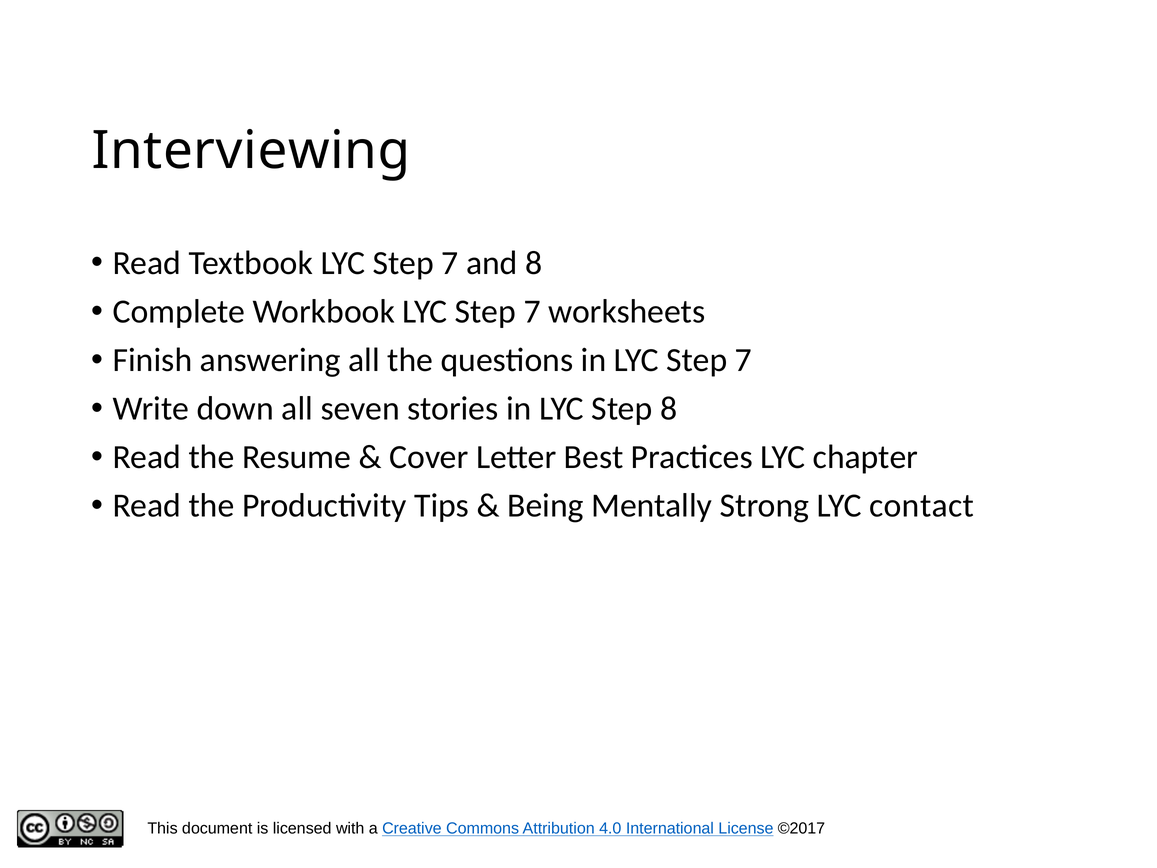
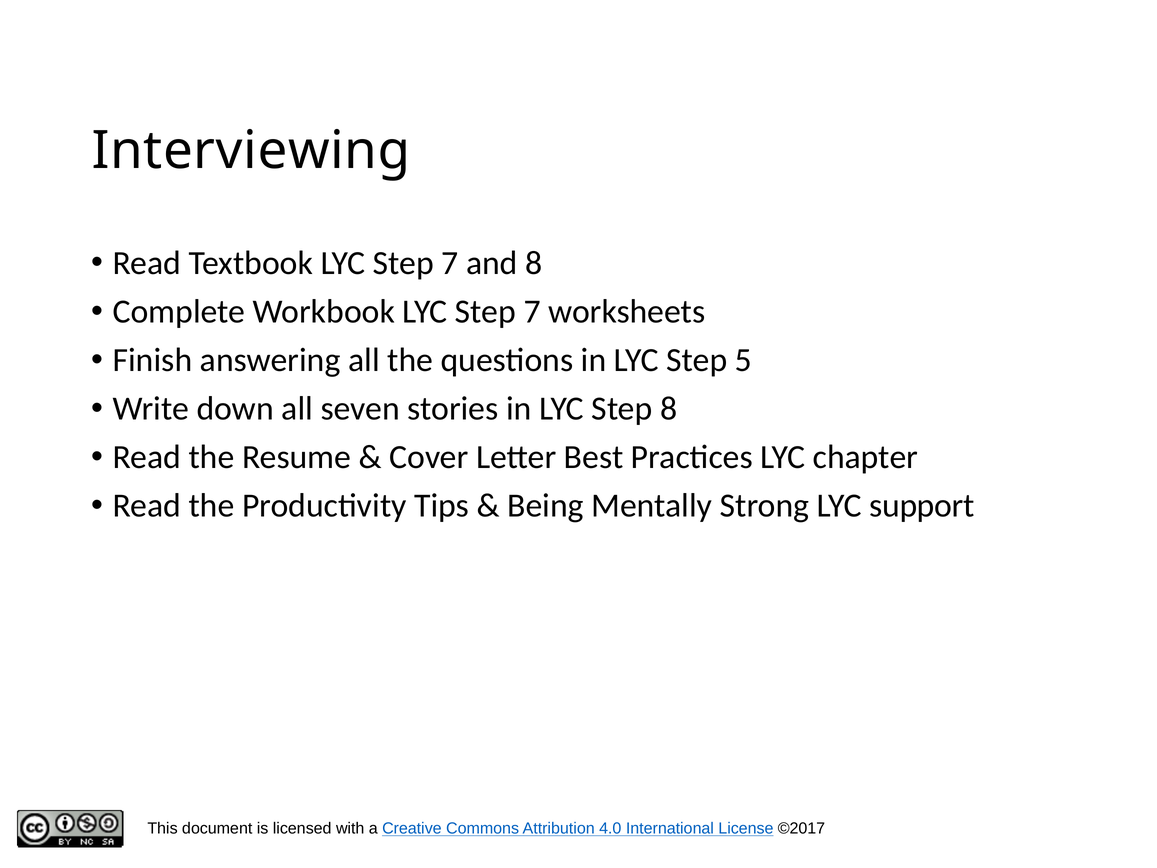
in LYC Step 7: 7 -> 5 (743, 360)
contact: contact -> support (922, 506)
